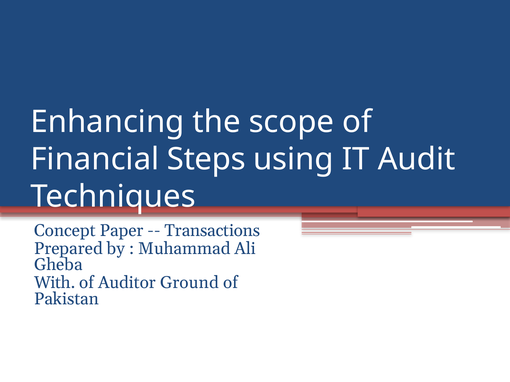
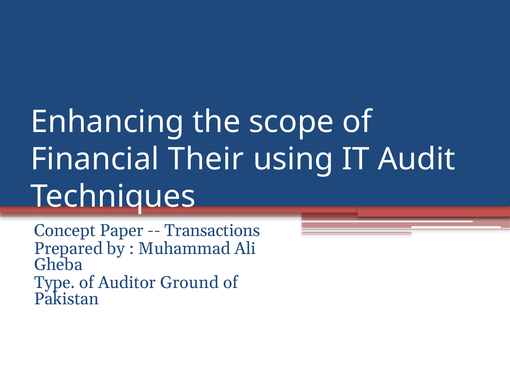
Steps: Steps -> Their (206, 160)
With: With -> Type (55, 283)
